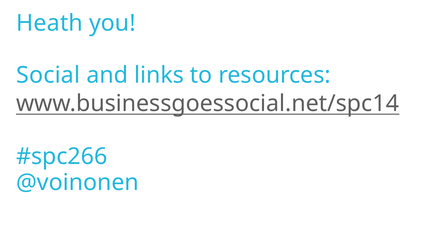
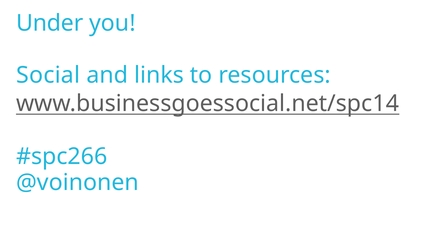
Heath: Heath -> Under (50, 23)
